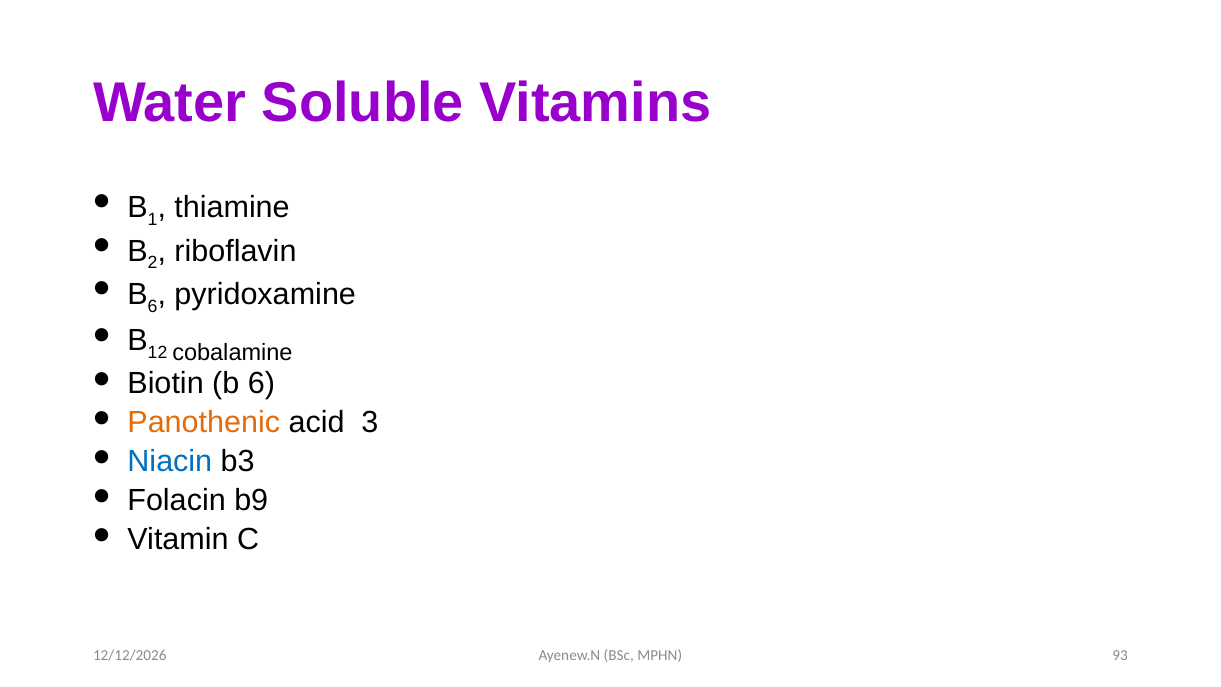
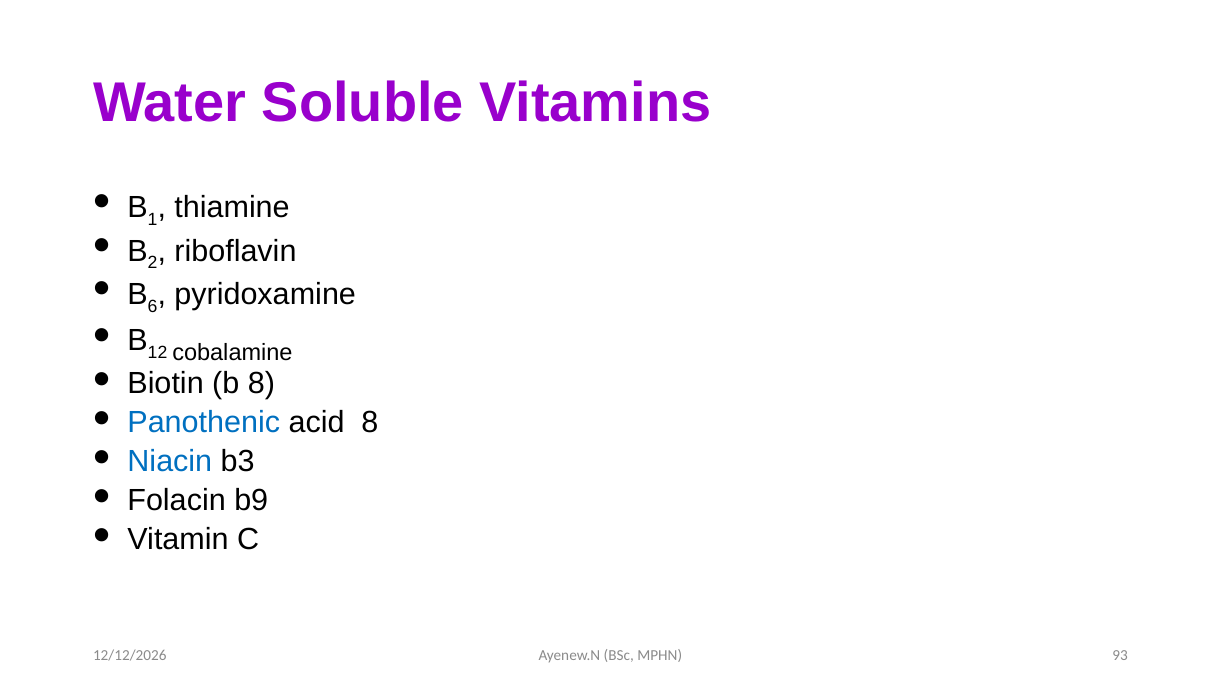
Biotin b 6: 6 -> 8 (261, 383)
Panothenic colour: orange -> blue (204, 422)
acid 3: 3 -> 8 (370, 422)
